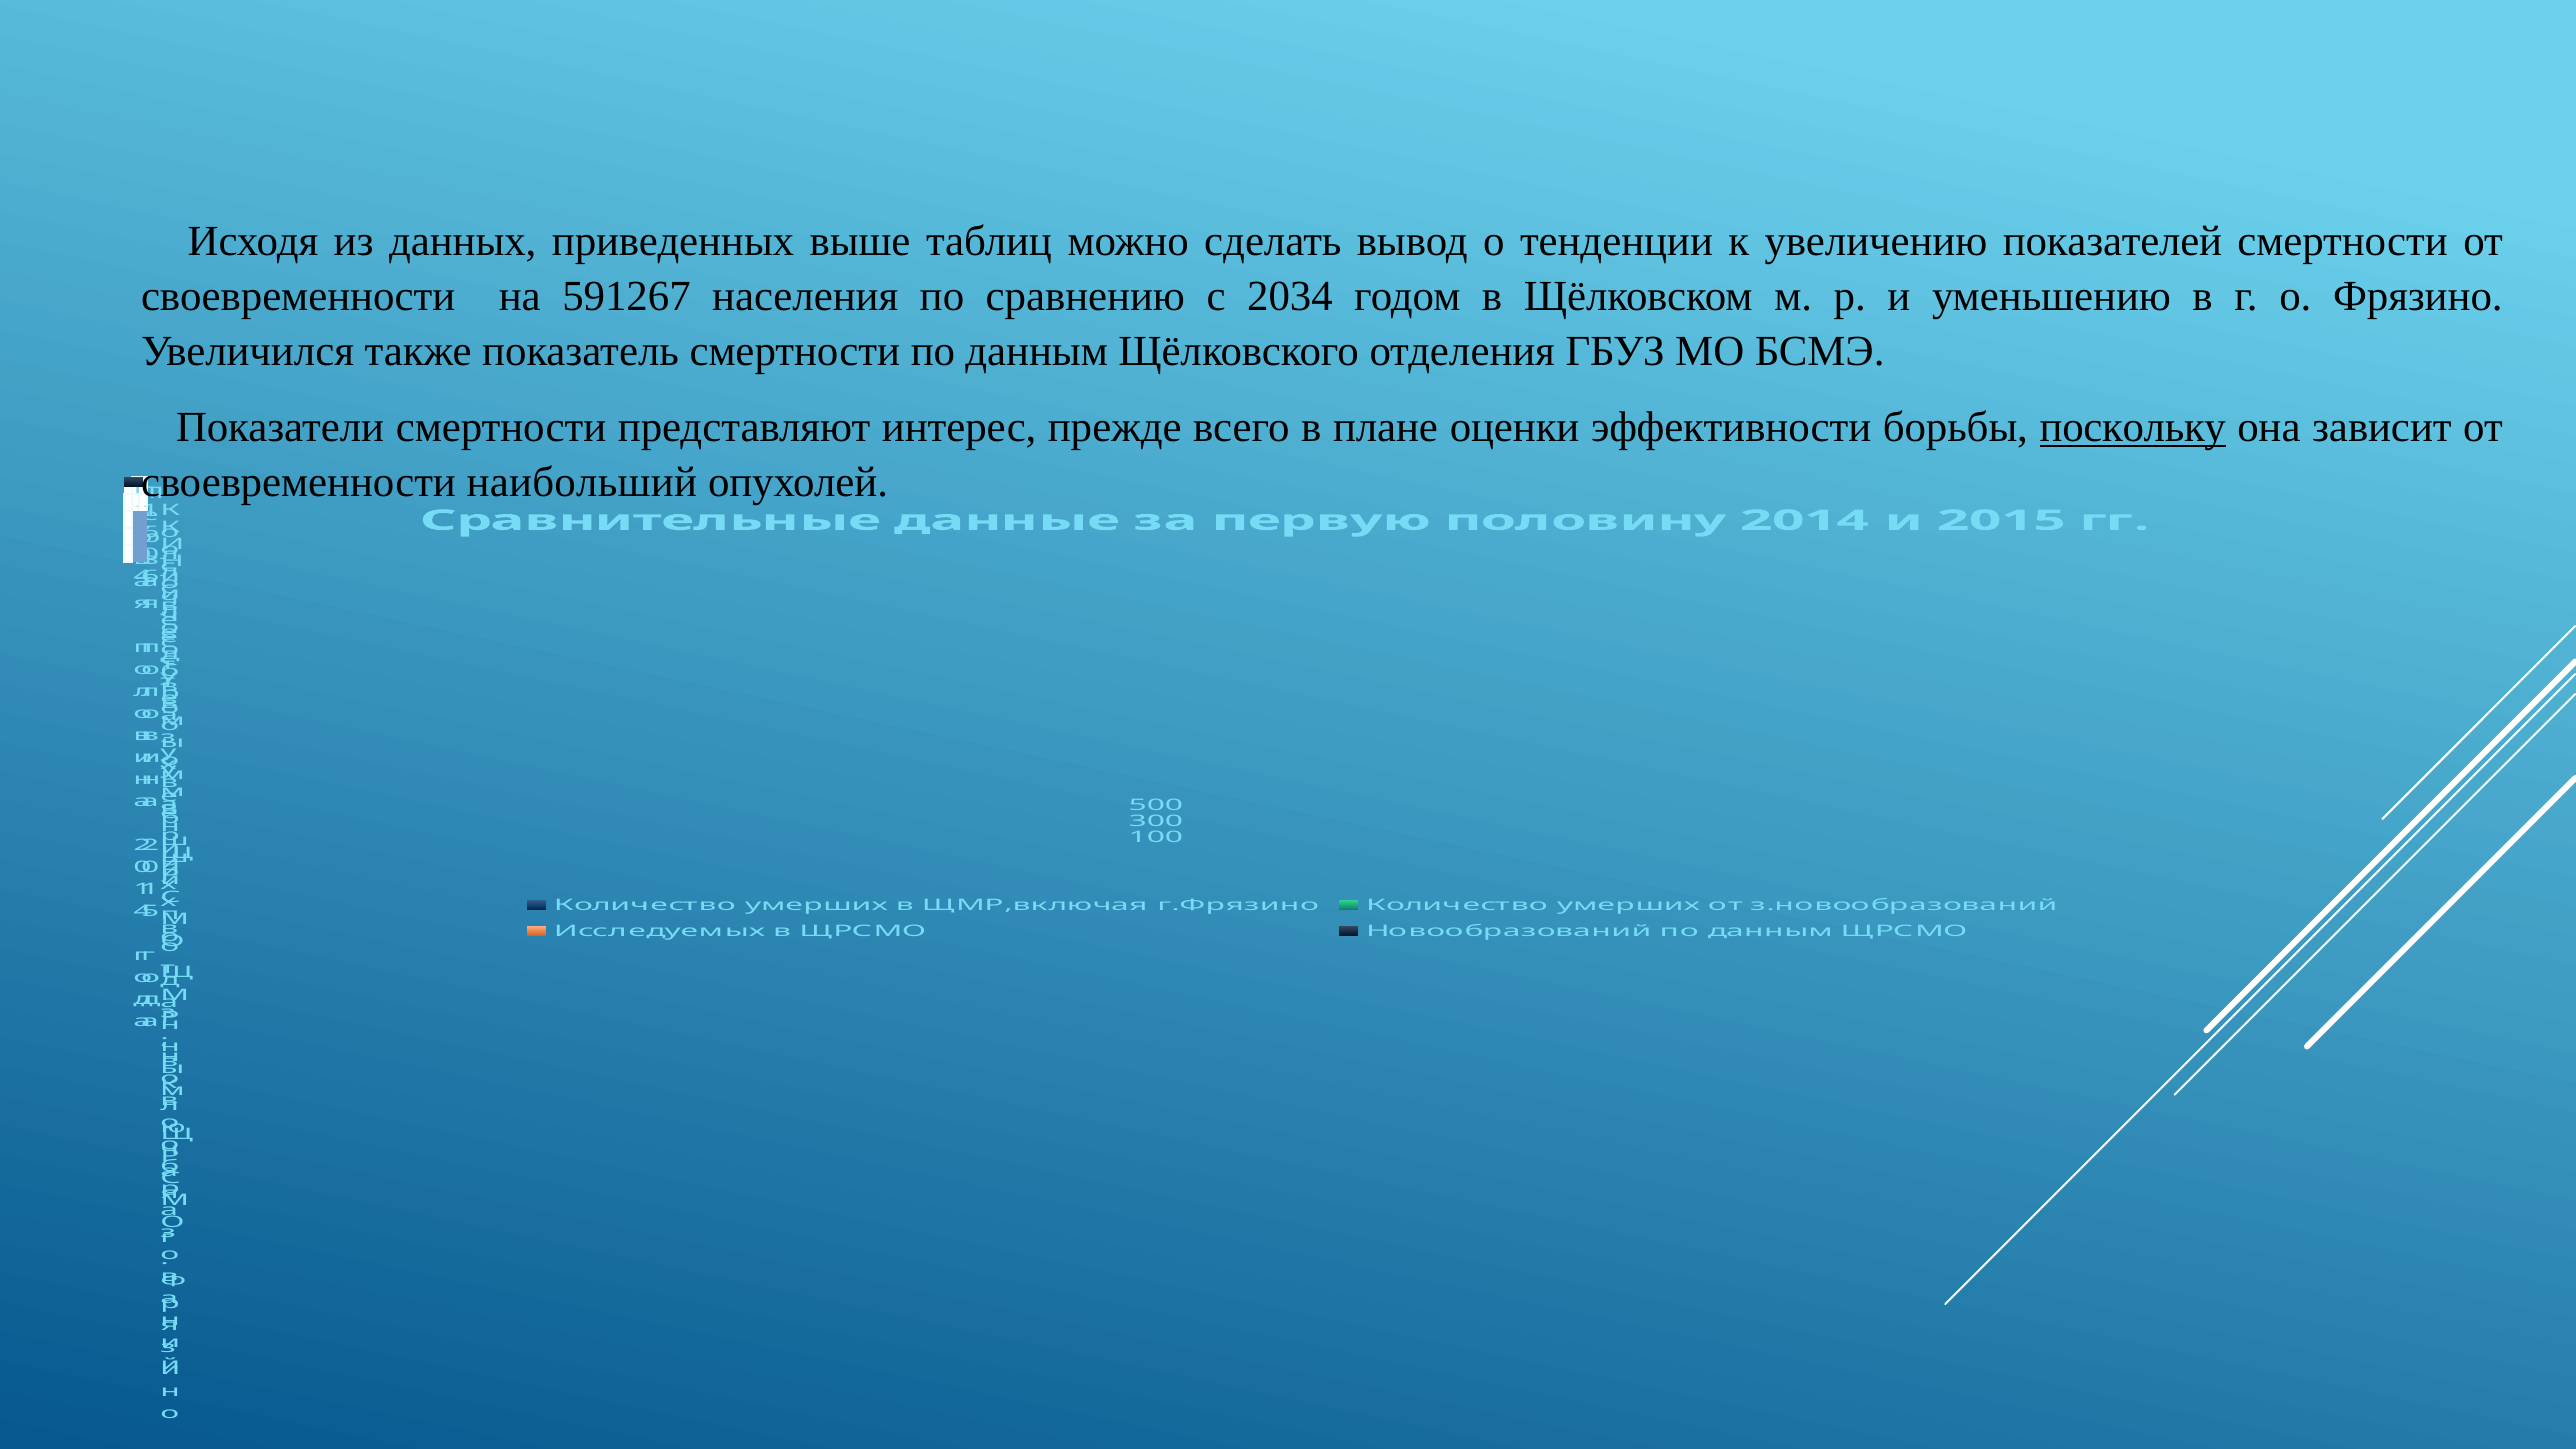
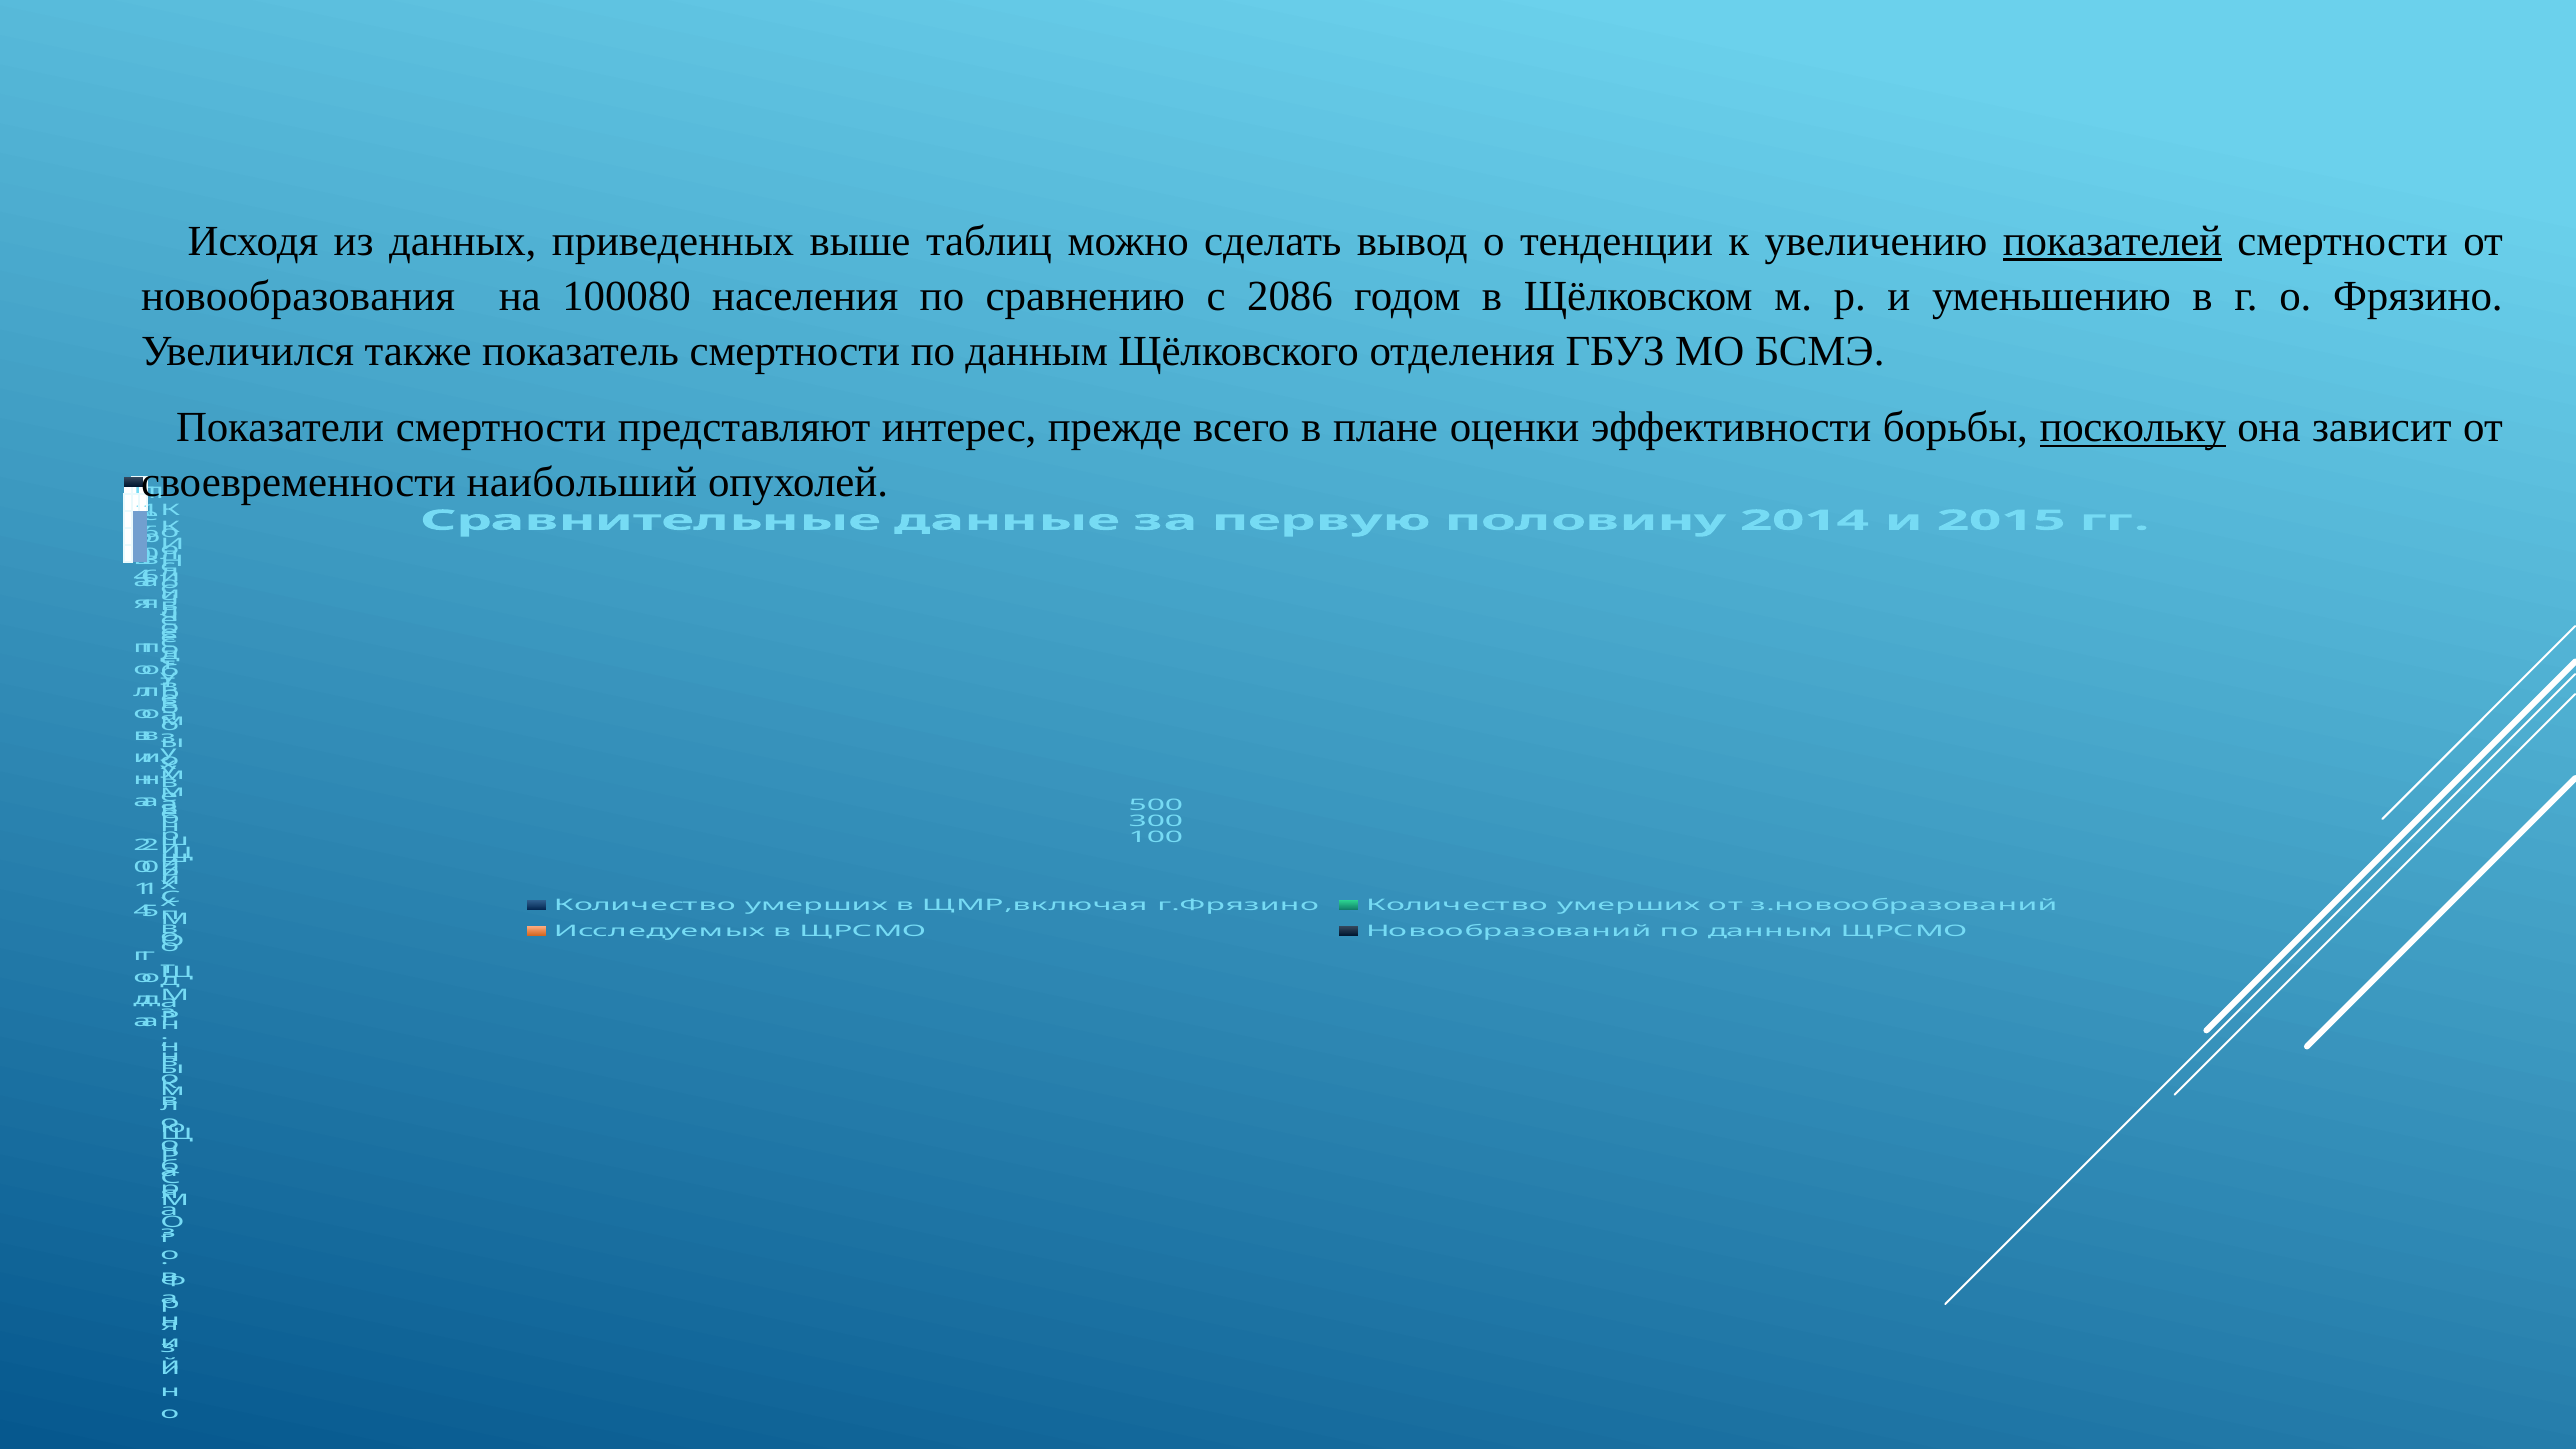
показателей underline: none -> present (2113, 241)
своевременности: своевременности -> новообразования (298, 296)
591267: 591267 -> 100080 (627, 296)
2034: 2034 -> 2086 (1290, 296)
